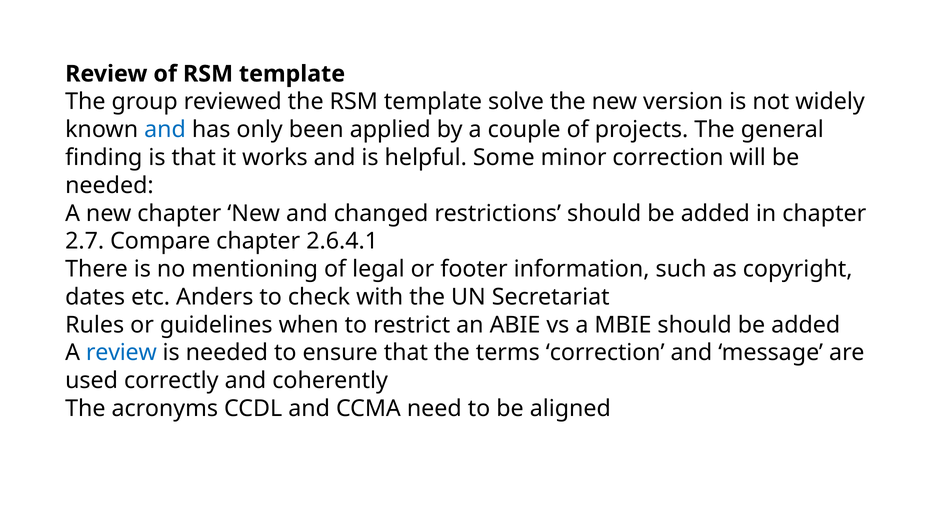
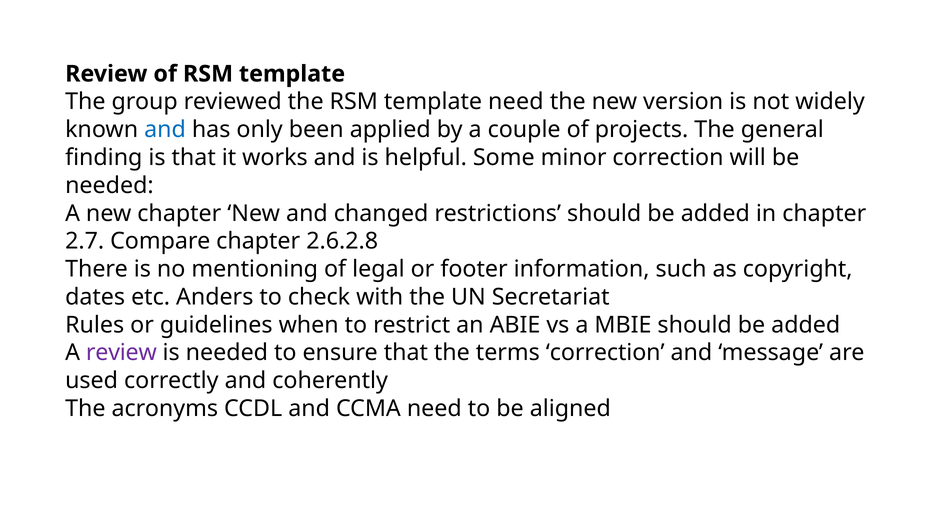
template solve: solve -> need (516, 102)
2.6.4.1: 2.6.4.1 -> 2.6.2.8 (342, 241)
review colour: blue -> purple (121, 353)
